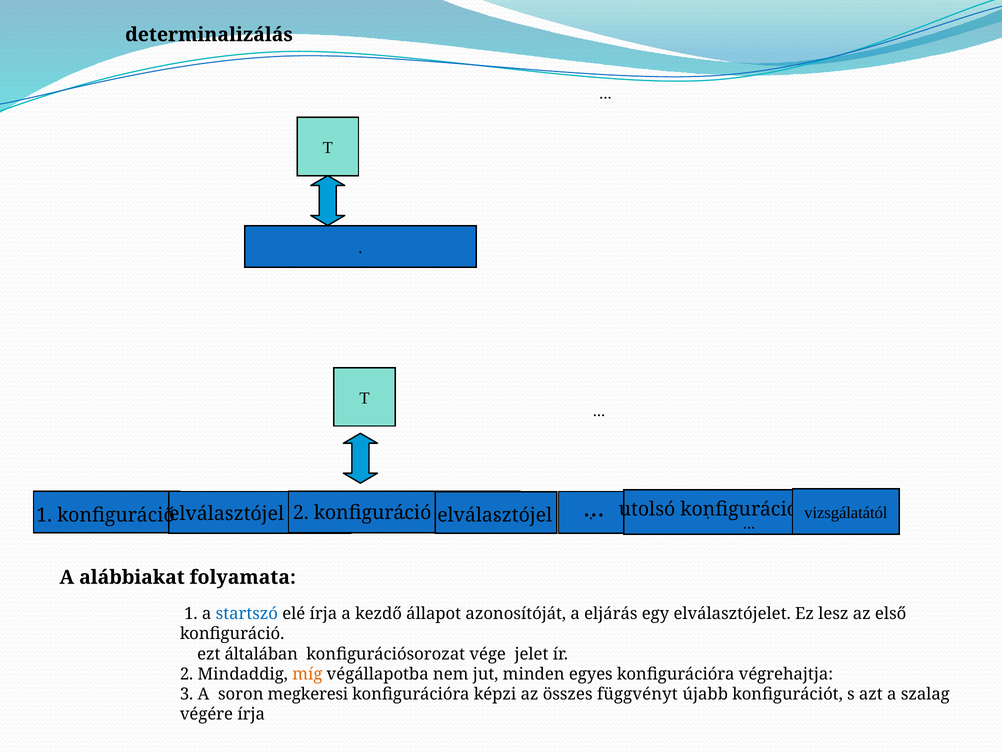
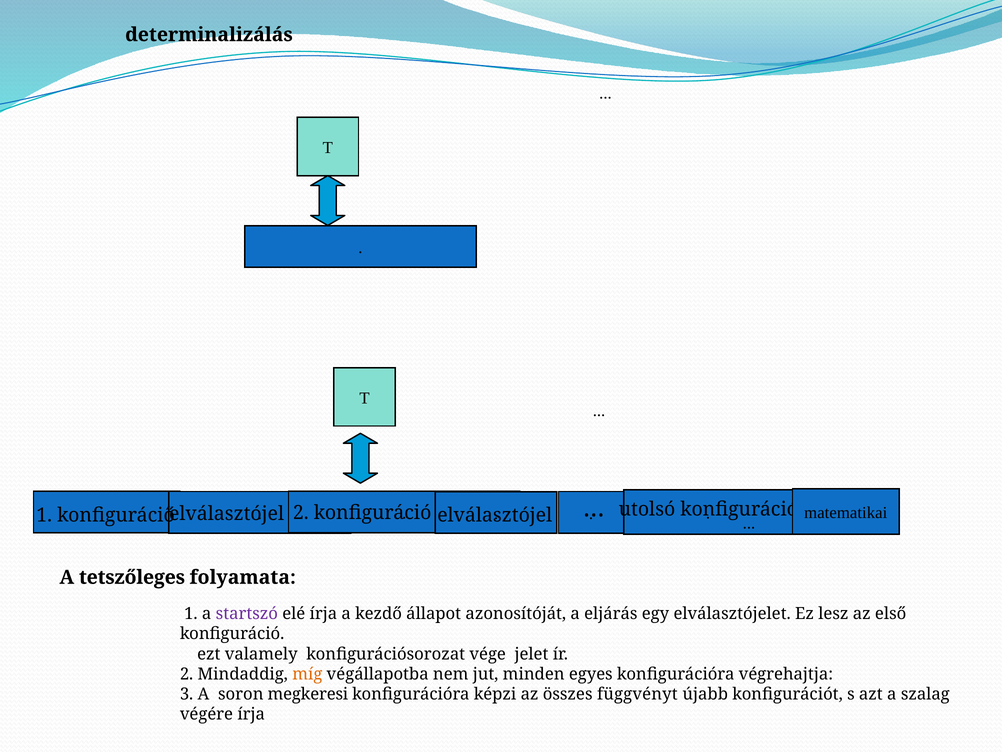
vizsgálatától: vizsgálatától -> matematikai (846, 512)
alábbiakat: alábbiakat -> tetszőleges (132, 577)
startszó colour: blue -> purple (247, 614)
általában: általában -> valamely (261, 654)
